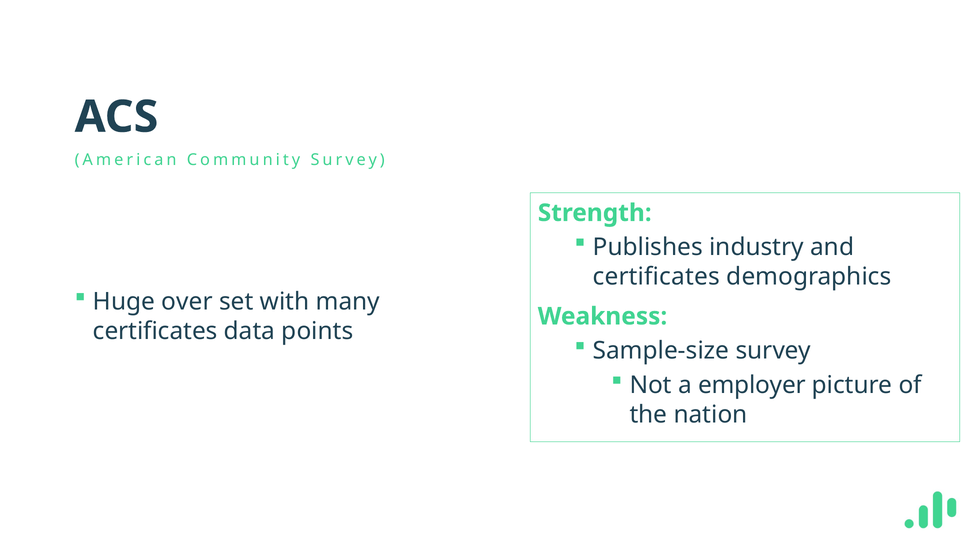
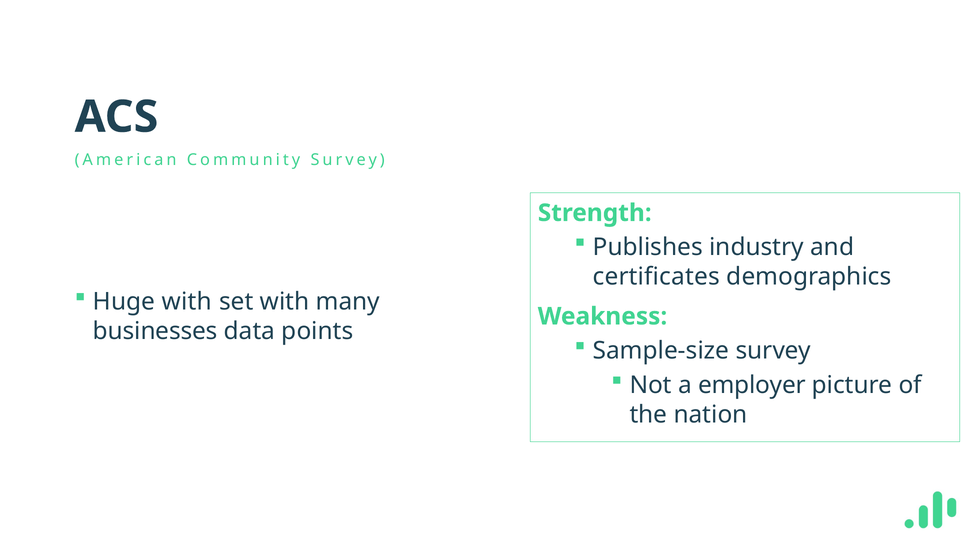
Huge over: over -> with (187, 302)
certificates: certificates -> businesses (155, 331)
